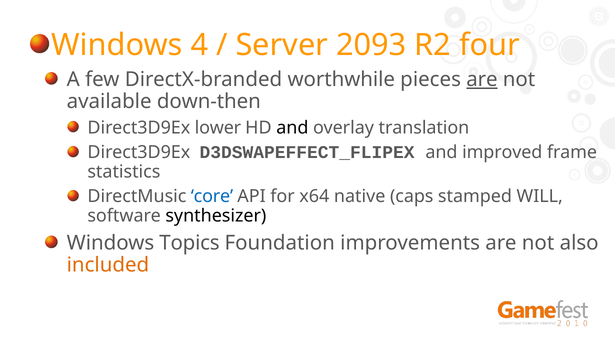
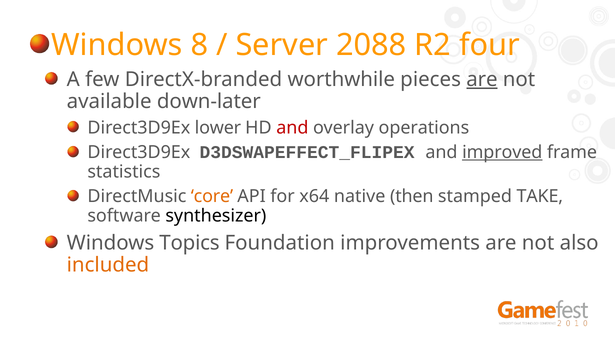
4: 4 -> 8 (199, 45)
2093: 2093 -> 2088 (371, 45)
down-then: down-then -> down-later (209, 102)
and colour: black -> red (292, 128)
translation: translation -> operations (424, 128)
improved underline: none -> present (502, 152)
core colour: blue -> orange (212, 197)
caps: caps -> then (412, 197)
WILL: WILL -> TAKE (540, 197)
